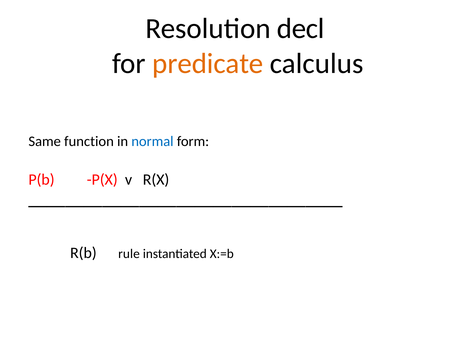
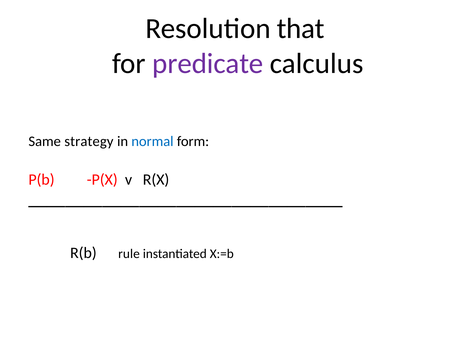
decl: decl -> that (301, 29)
predicate colour: orange -> purple (208, 64)
function: function -> strategy (89, 141)
